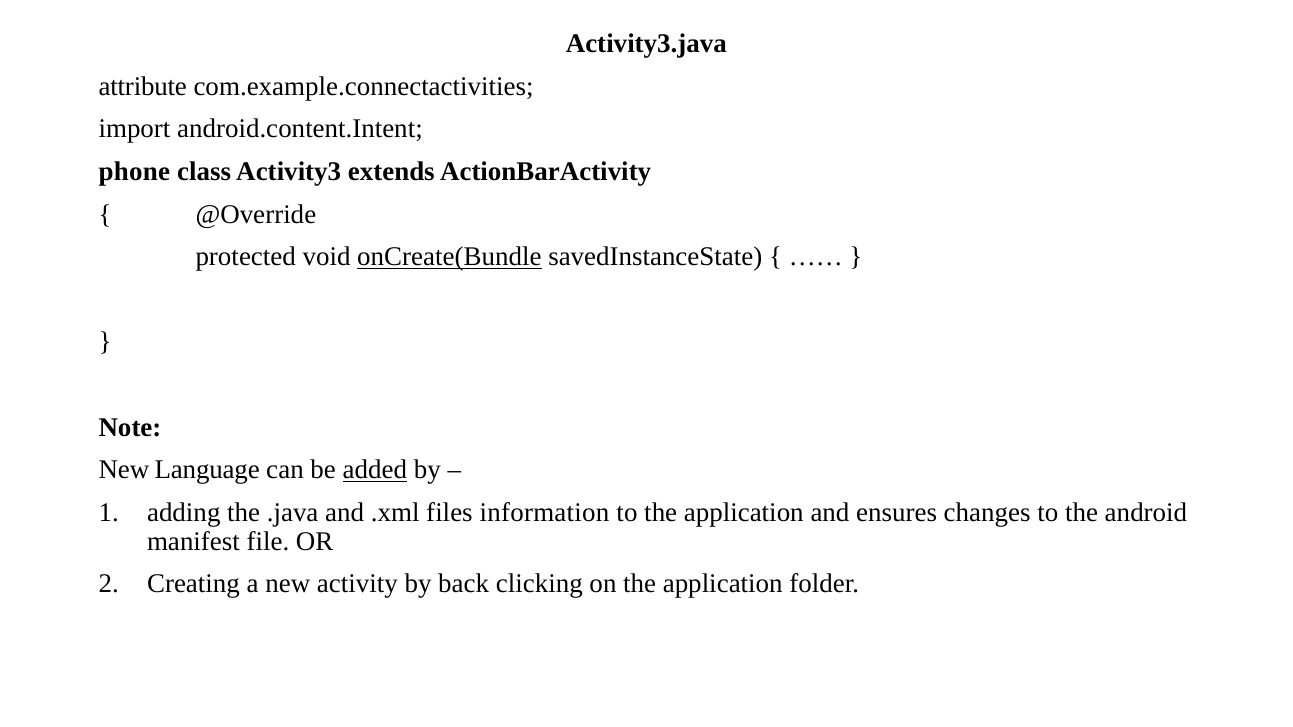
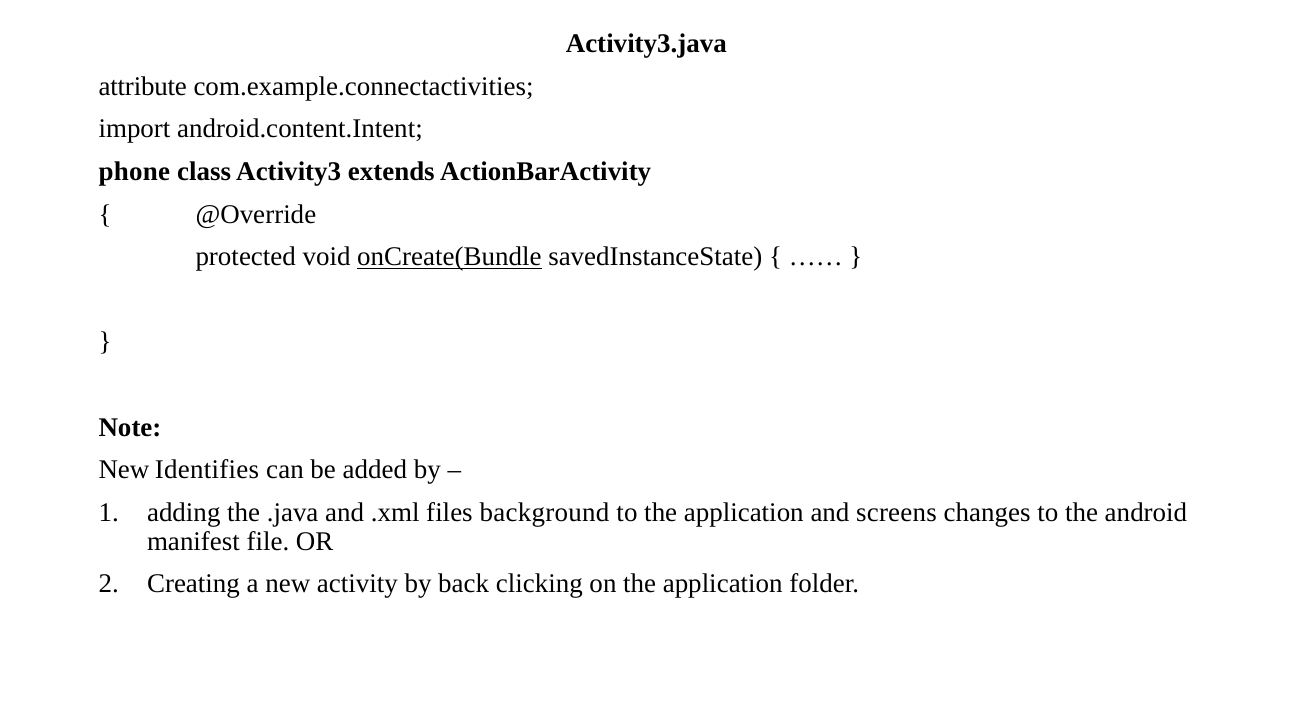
Language: Language -> Identifies (207, 470)
added underline: present -> none (375, 470)
information: information -> background (544, 513)
ensures: ensures -> screens (896, 513)
